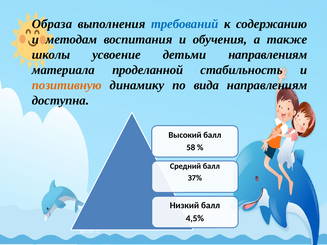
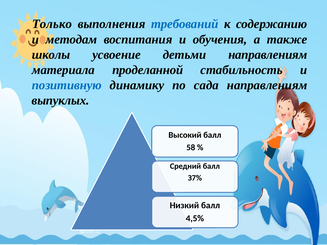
Образа: Образа -> Только (52, 24)
позитивную colour: orange -> blue (67, 85)
вида: вида -> сада (206, 85)
доступна: доступна -> выпуклых (60, 101)
